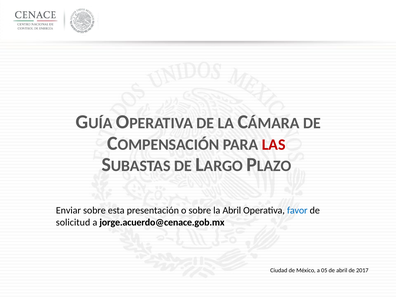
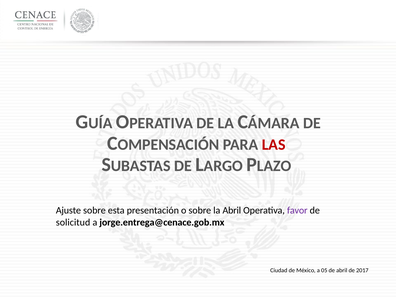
Enviar: Enviar -> Ajuste (68, 210)
favor colour: blue -> purple (297, 210)
jorge.acuerdo@cenace.gob.mx: jorge.acuerdo@cenace.gob.mx -> jorge.entrega@cenace.gob.mx (162, 222)
